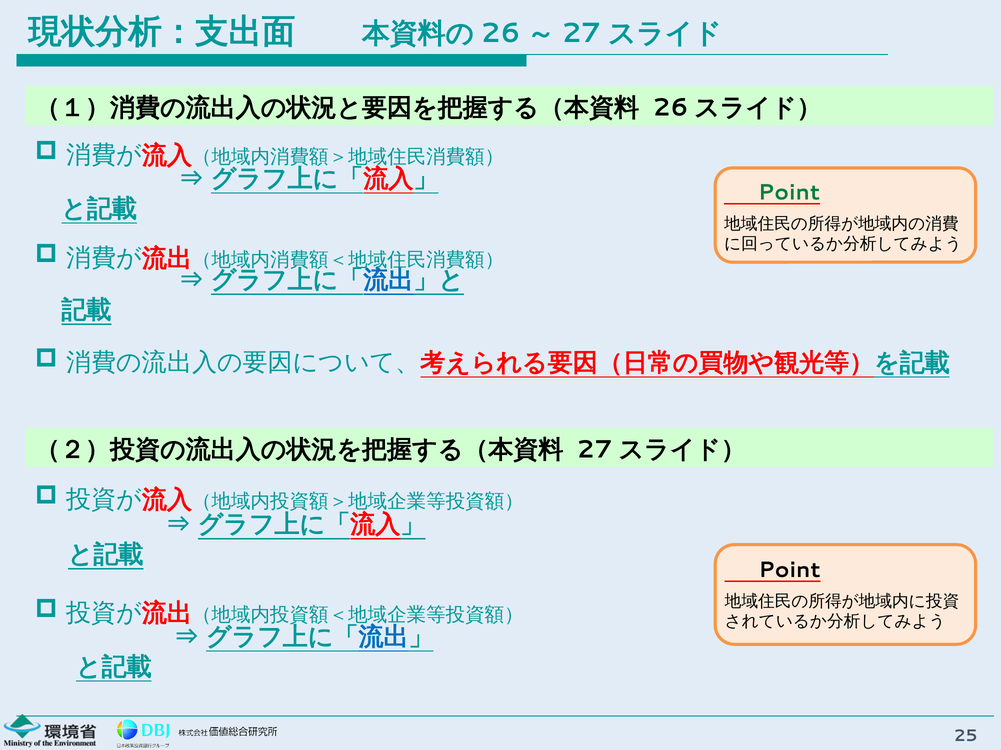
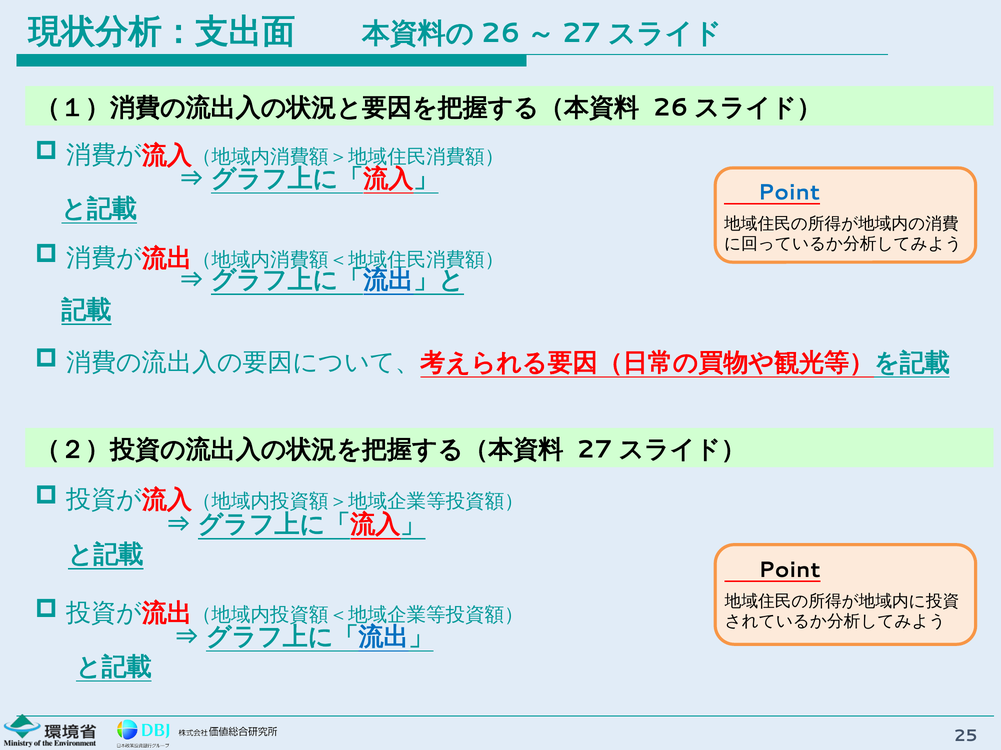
Point colour: green -> blue (789, 193)
